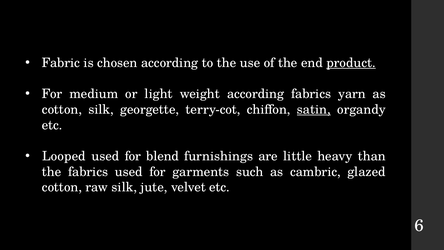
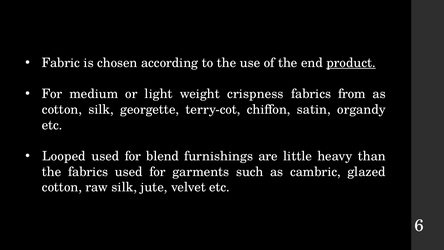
weight according: according -> crispness (255, 94)
yarn: yarn -> from (352, 94)
satin underline: present -> none (314, 109)
